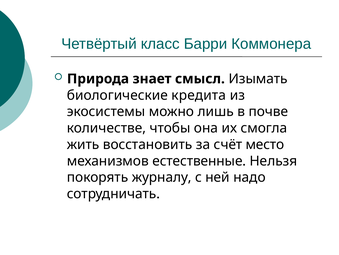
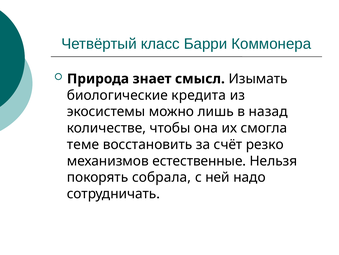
почве: почве -> назад (268, 111)
жить: жить -> теме (83, 144)
место: место -> резко (265, 144)
журналу: журналу -> собрала (162, 177)
